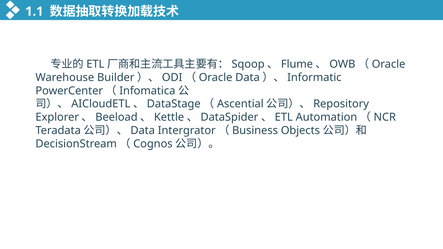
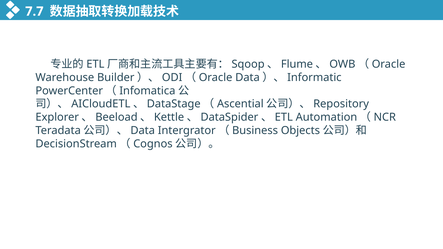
1.1: 1.1 -> 7.7 (34, 11)
